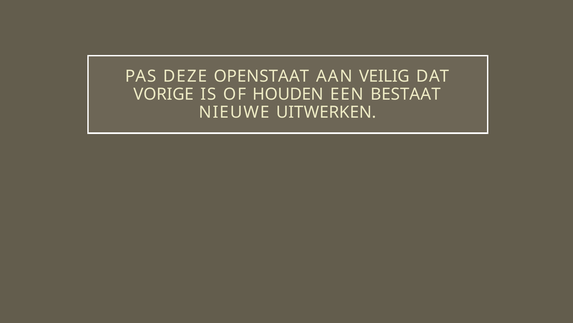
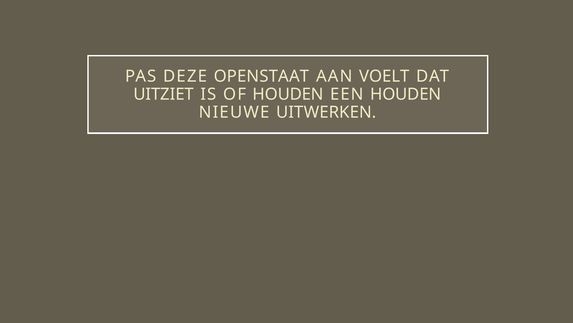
VEILIG: VEILIG -> VOELT (384, 76)
VORIGE: VORIGE -> UITZIET (164, 94)
EEN BESTAAT: BESTAAT -> HOUDEN (406, 94)
